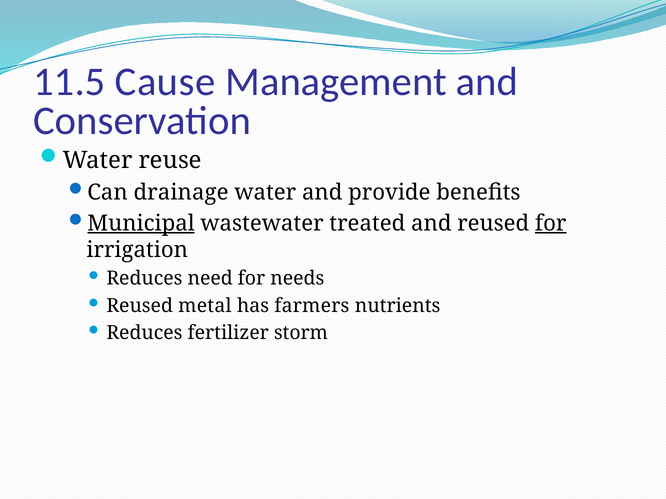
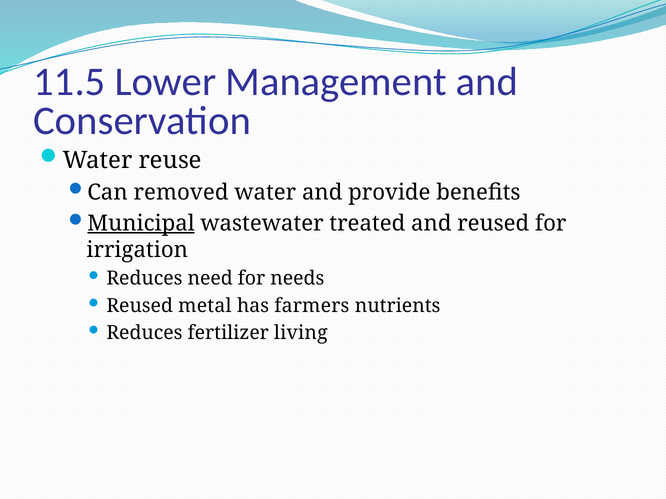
Cause: Cause -> Lower (165, 82)
drainage: drainage -> removed (181, 192)
for underline: present -> none (551, 223)
storm: storm -> living (301, 333)
